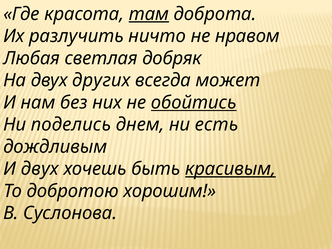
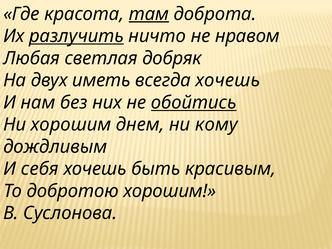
разлучить underline: none -> present (76, 36)
других: других -> иметь (101, 80)
всегда может: может -> хочешь (228, 80)
Ни поделись: поделись -> хорошим (71, 125)
есть: есть -> кому (216, 125)
И двух: двух -> себя (40, 169)
красивым underline: present -> none (231, 169)
